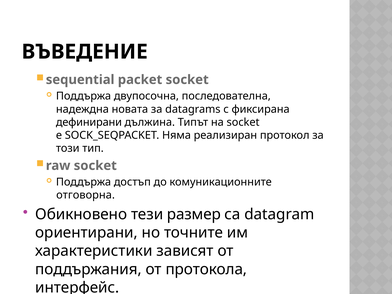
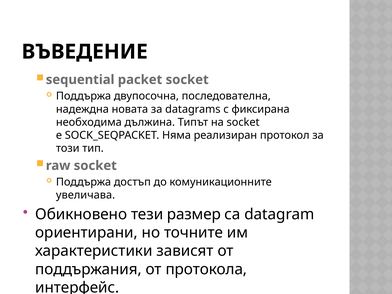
дефинирани: дефинирани -> необходима (89, 122)
отговорна: отговорна -> увеличава (86, 195)
